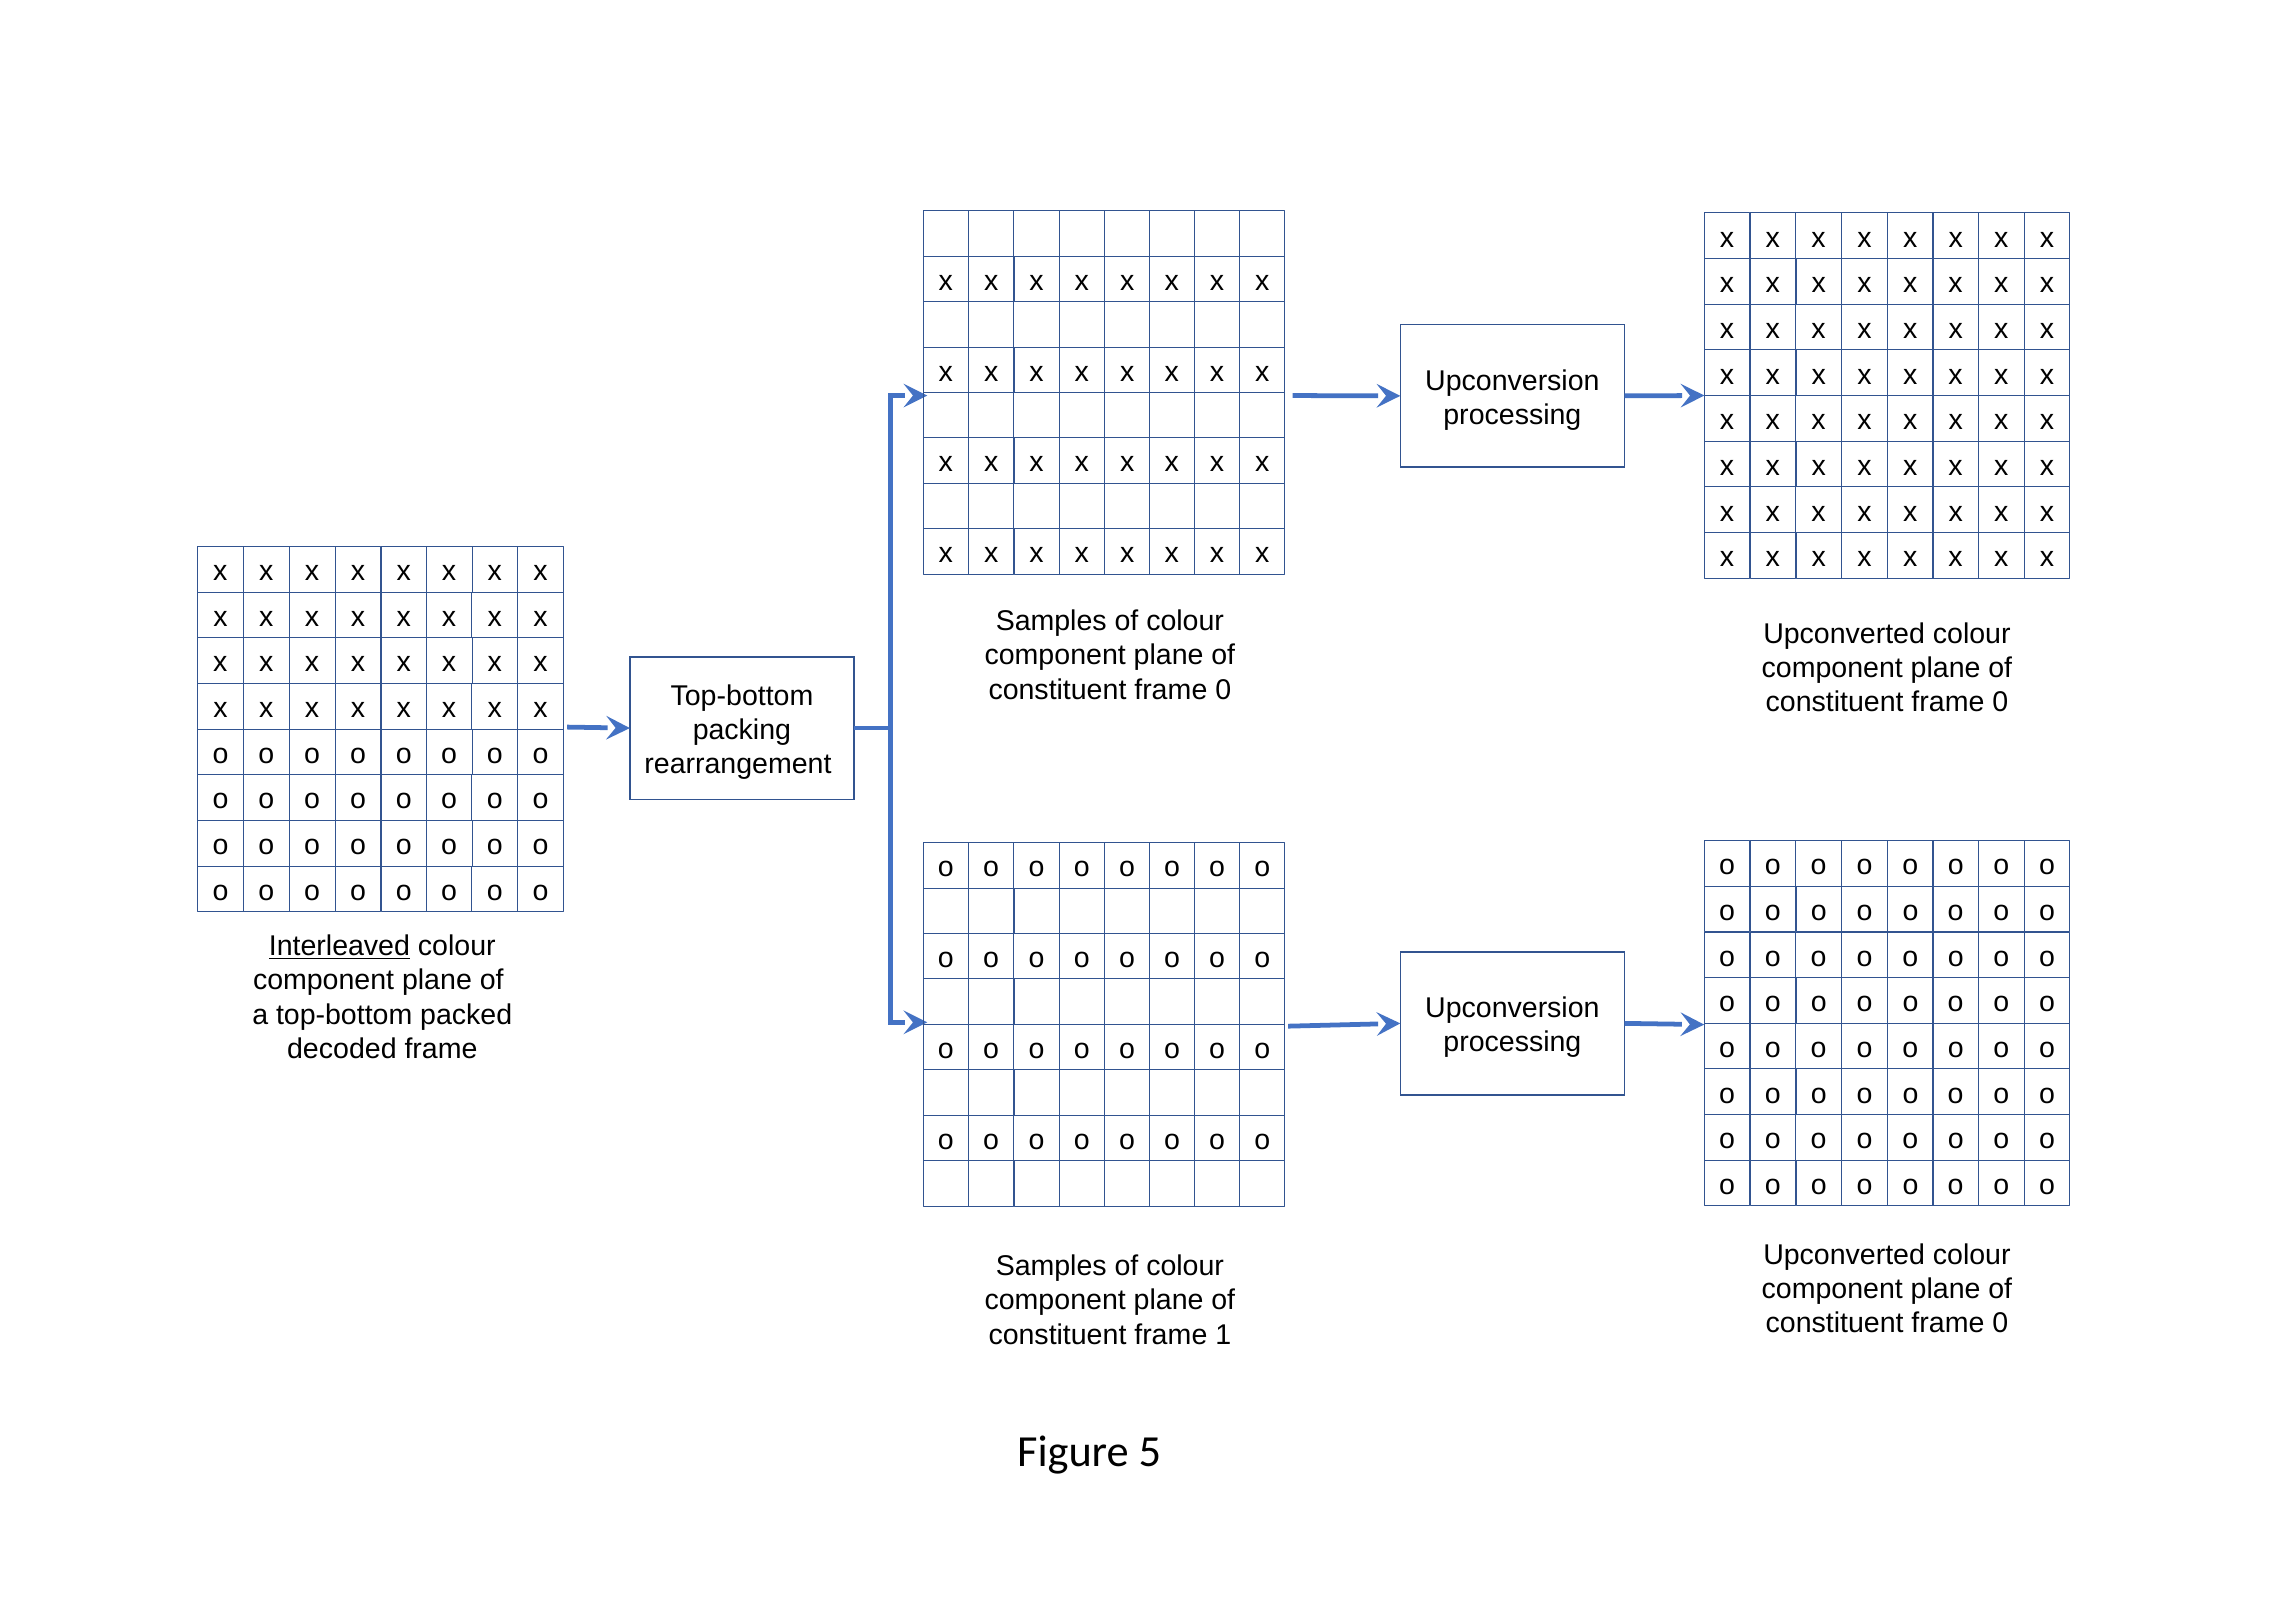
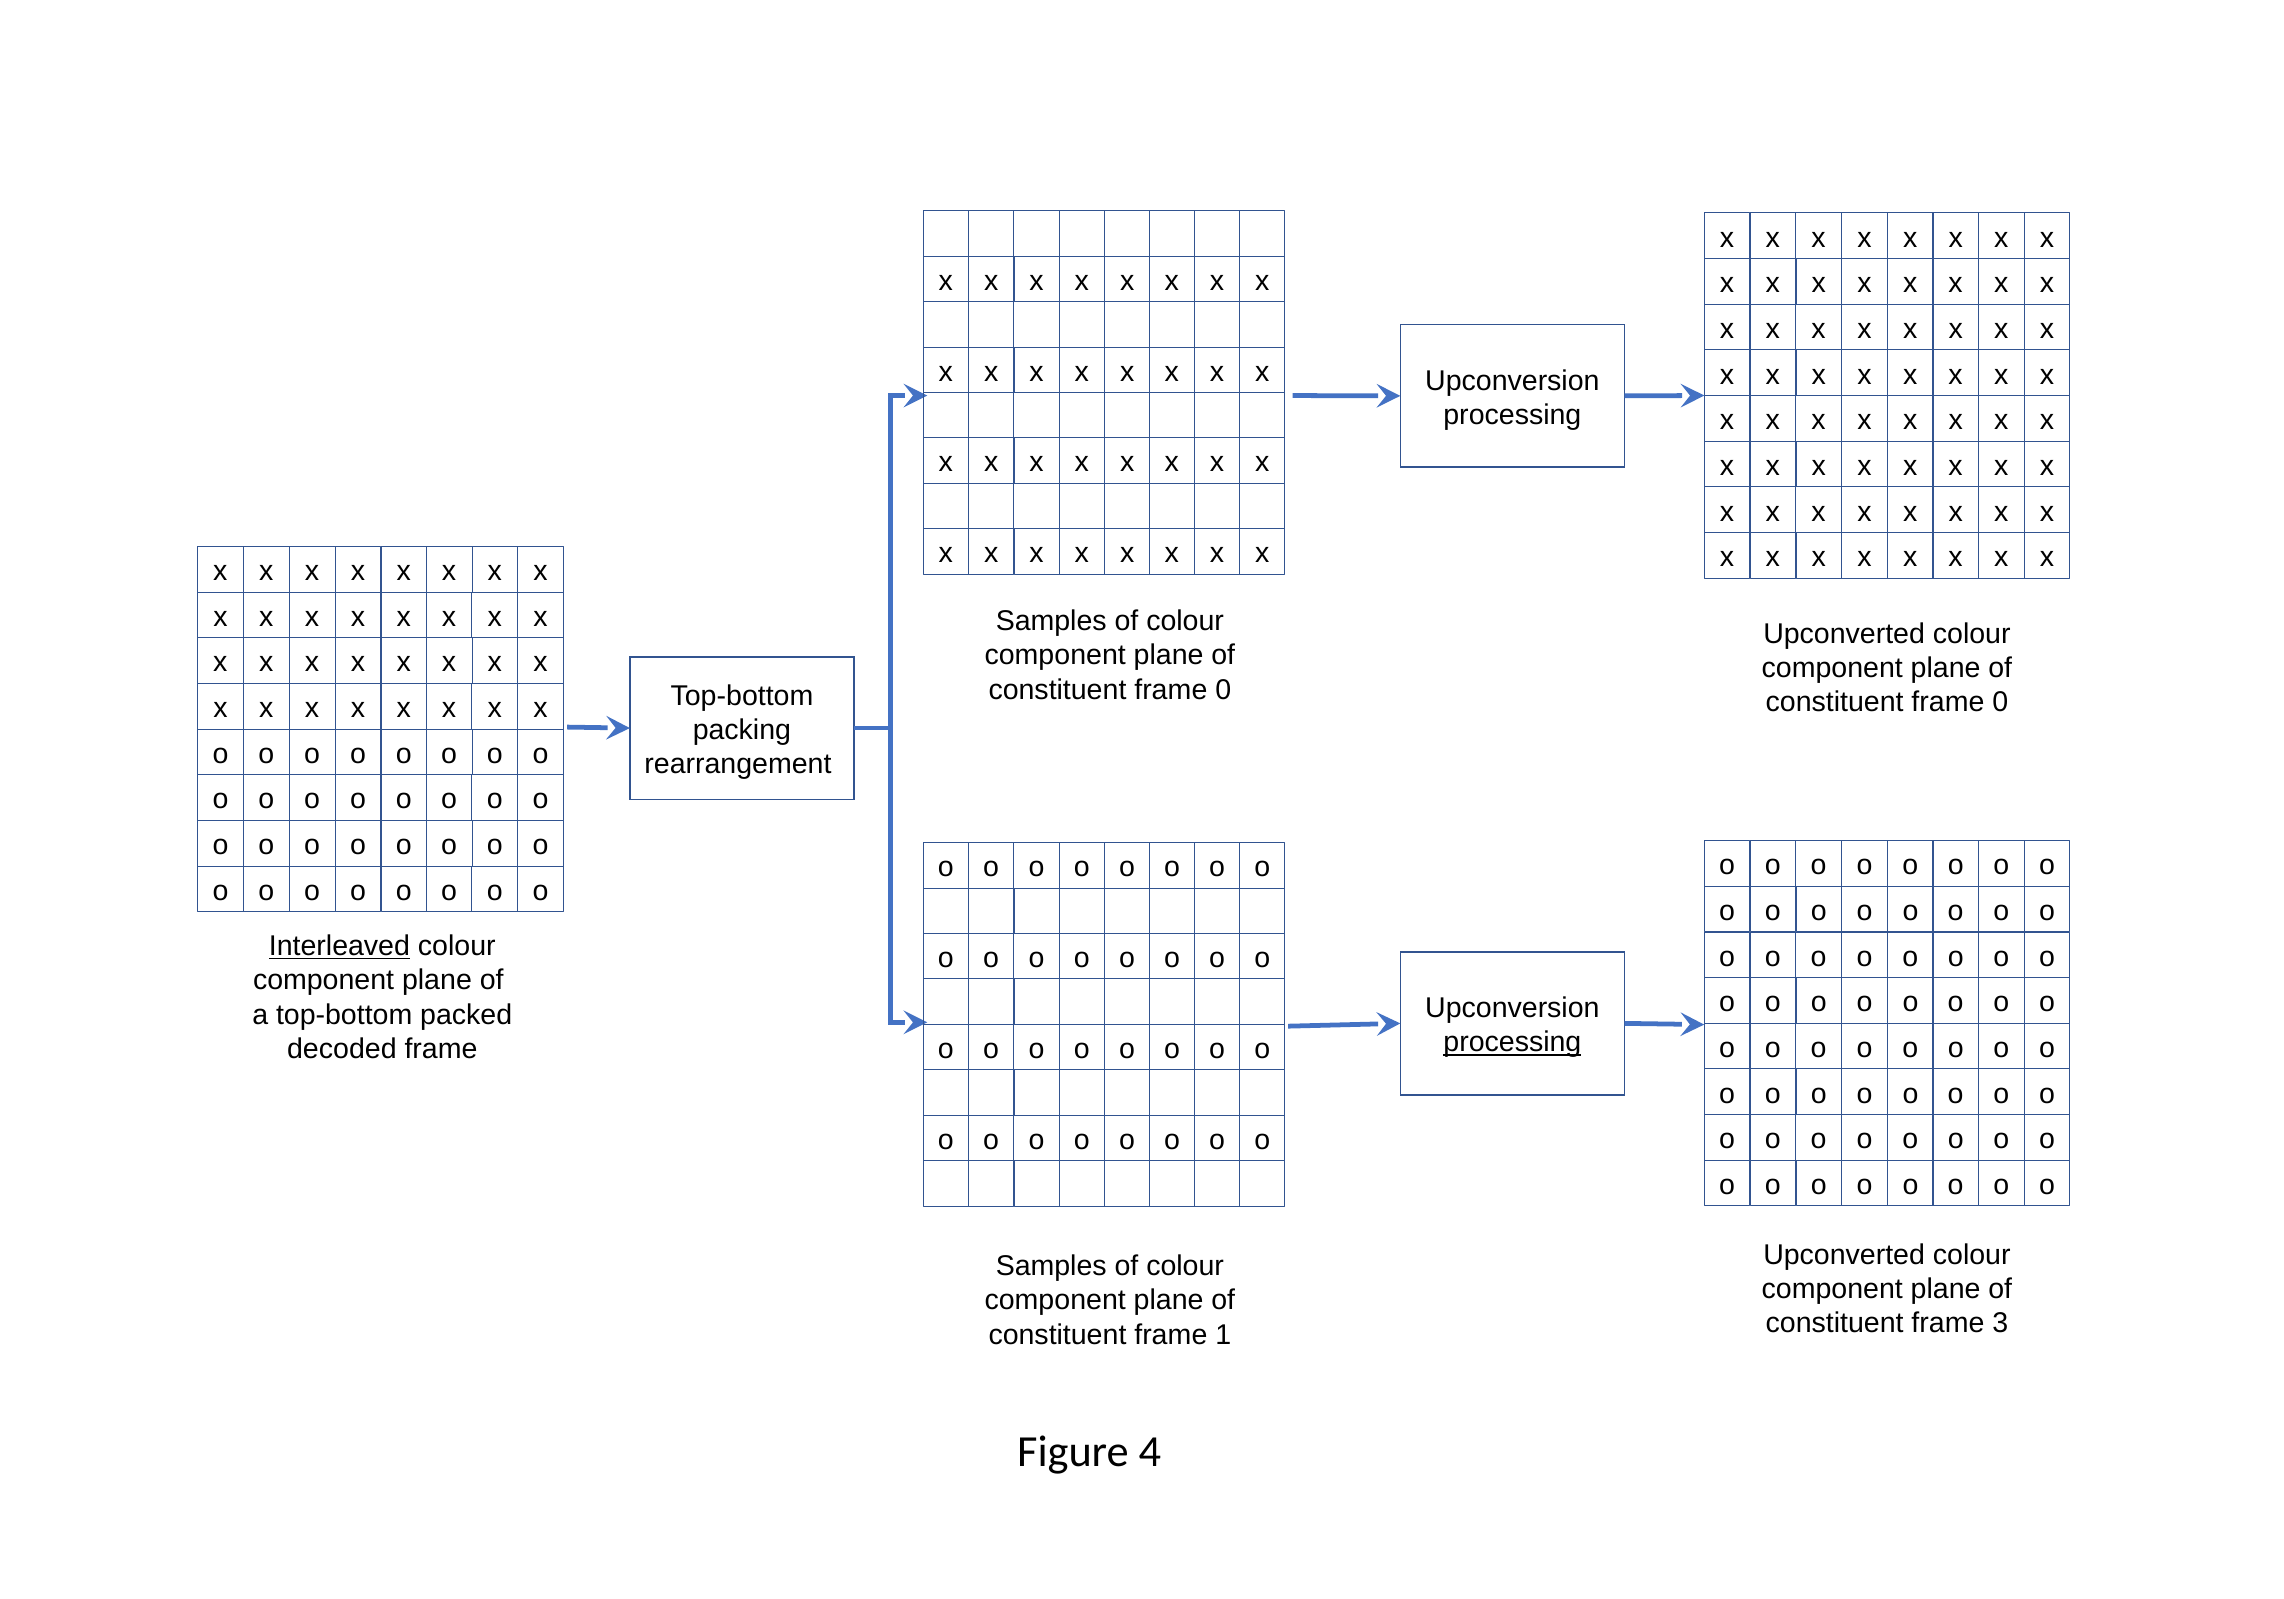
processing underline: none -> present (1512, 1042)
0: 0 -> 3 (2000, 1323)
5: 5 -> 4 (1150, 1452)
